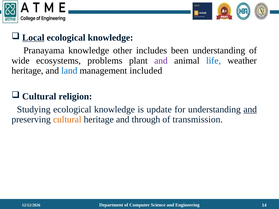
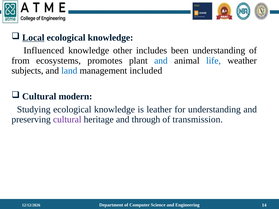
Pranayama: Pranayama -> Influenced (44, 51)
wide: wide -> from (21, 61)
problems: problems -> promotes (105, 61)
and colour: purple -> blue (161, 61)
heritage: heritage -> subjects (27, 71)
religion: religion -> modern (75, 97)
update: update -> leather (159, 110)
and underline: present -> none (250, 110)
cultural colour: orange -> purple (67, 120)
